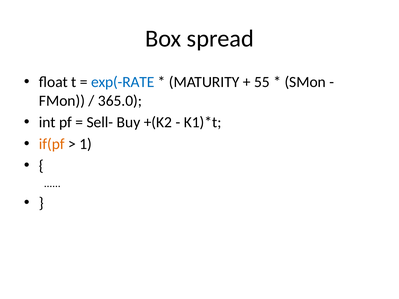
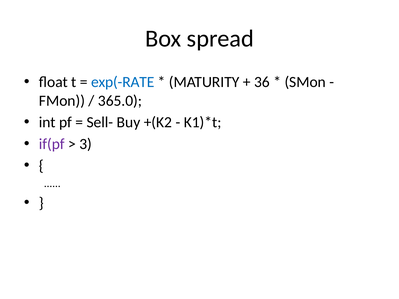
55: 55 -> 36 (262, 82)
if(pf colour: orange -> purple (52, 144)
1: 1 -> 3 (86, 144)
